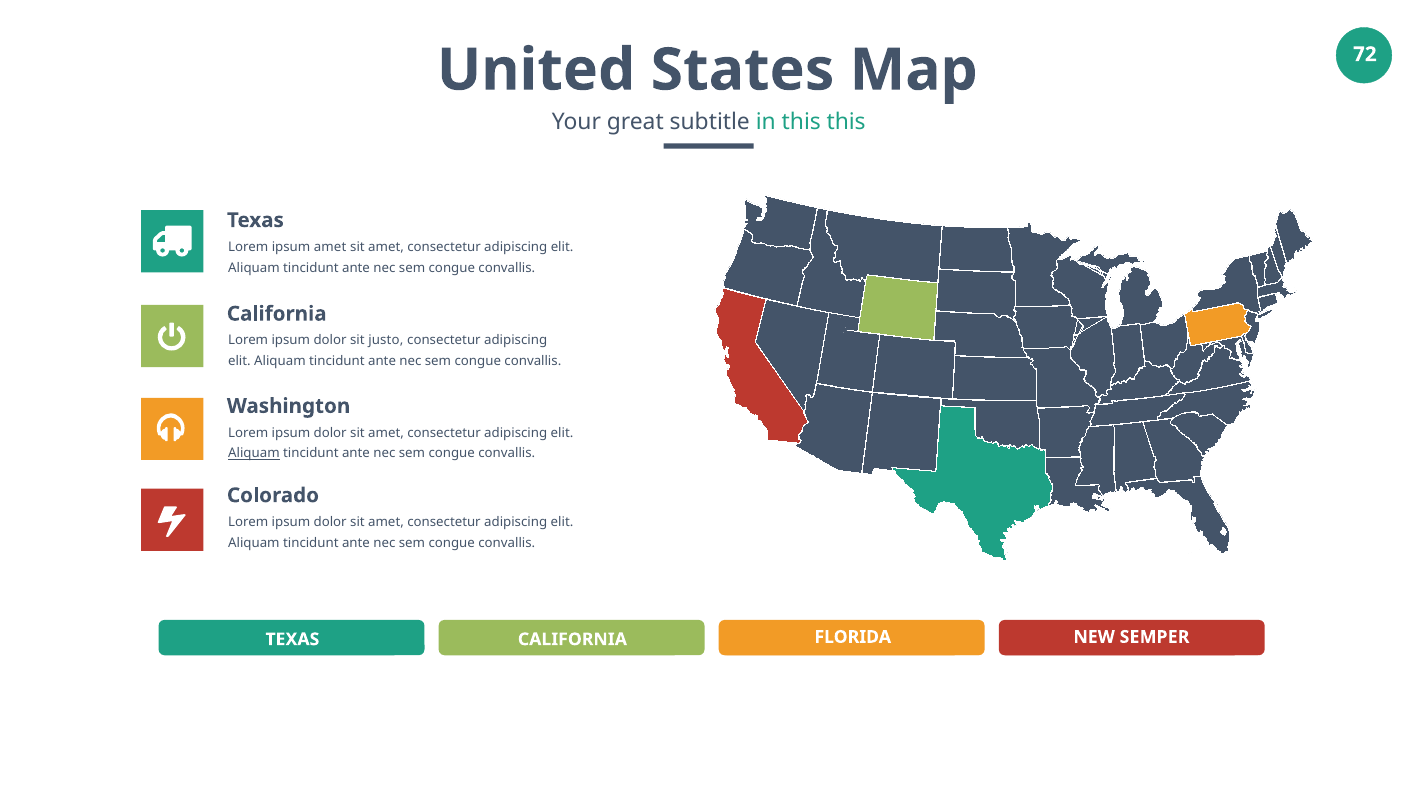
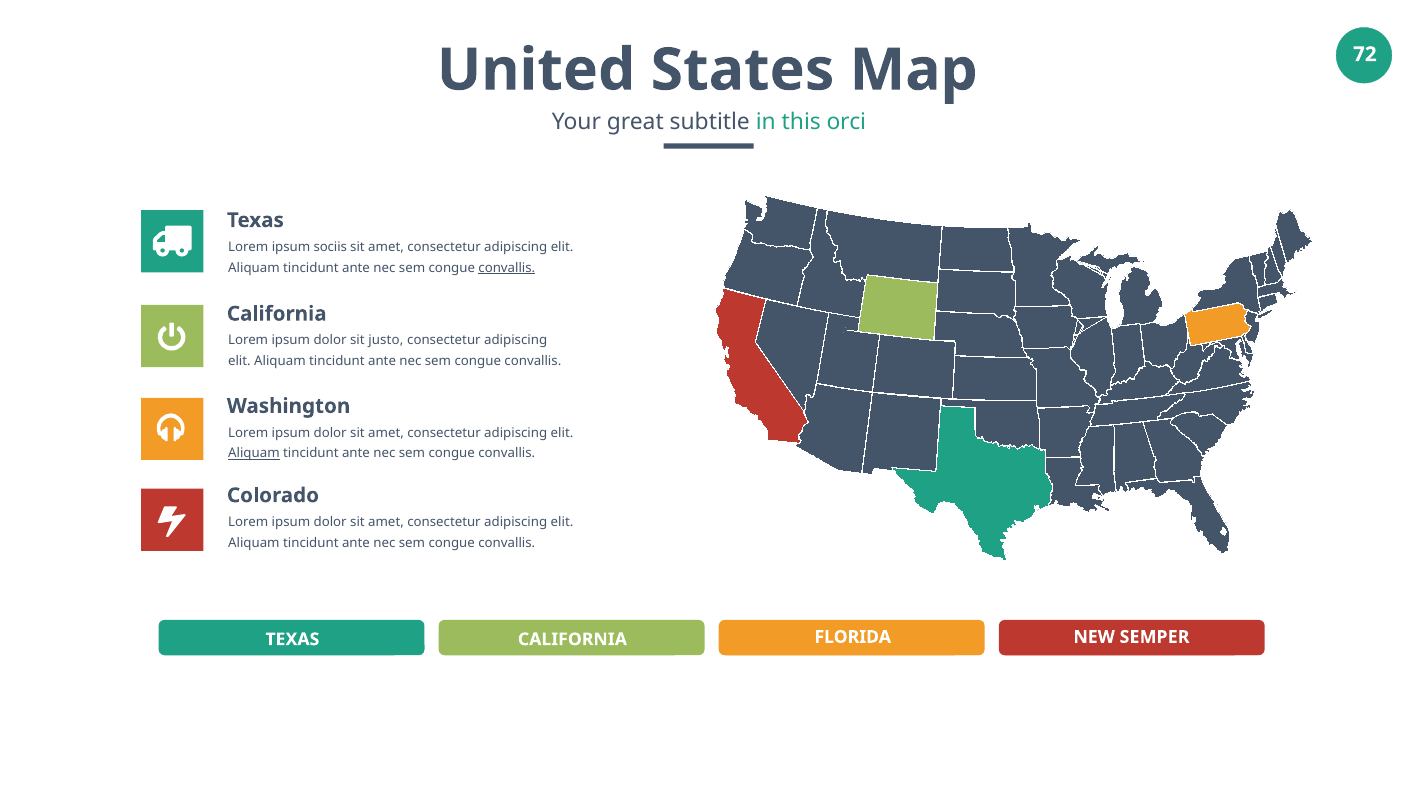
this this: this -> orci (846, 122)
ipsum amet: amet -> sociis (330, 247)
convallis underline: none -> present (507, 268)
